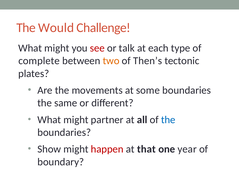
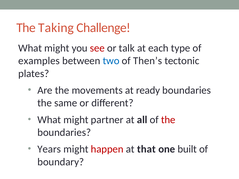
Would: Would -> Taking (56, 28)
complete: complete -> examples (39, 61)
two colour: orange -> blue (111, 61)
some: some -> ready (148, 90)
the colour: blue -> red (168, 120)
Show: Show -> Years (49, 149)
year: year -> built (187, 149)
